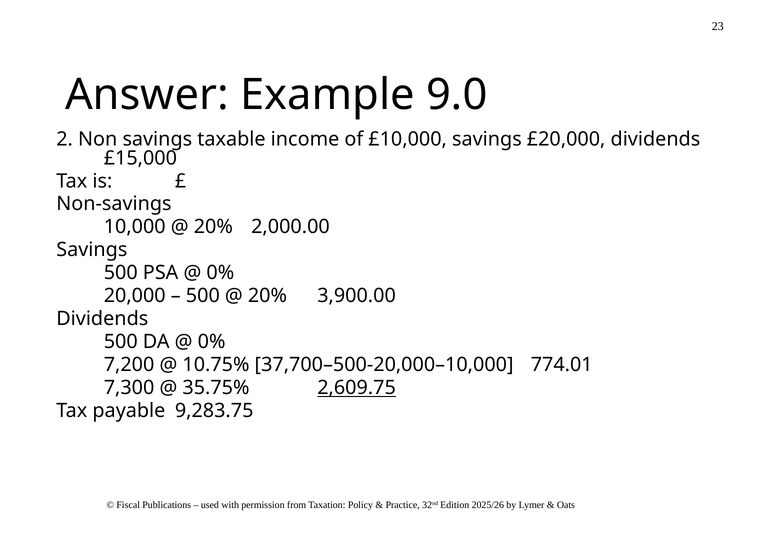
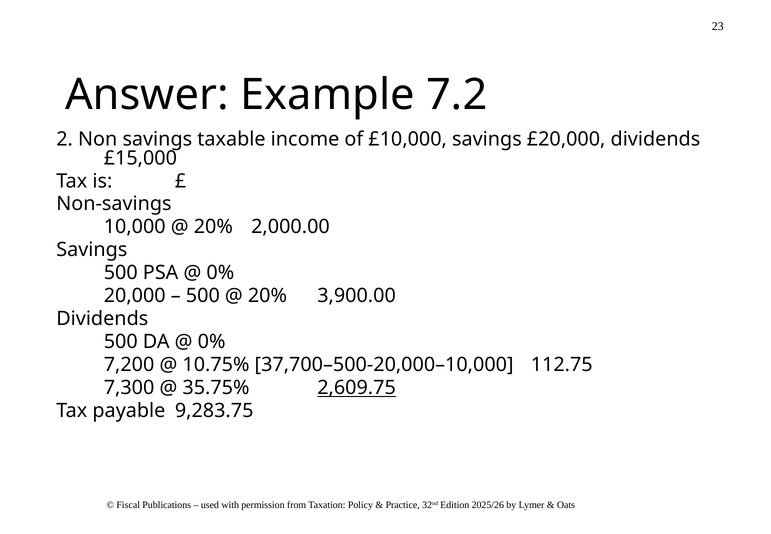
9.0: 9.0 -> 7.2 (457, 95)
774.01: 774.01 -> 112.75 (562, 365)
